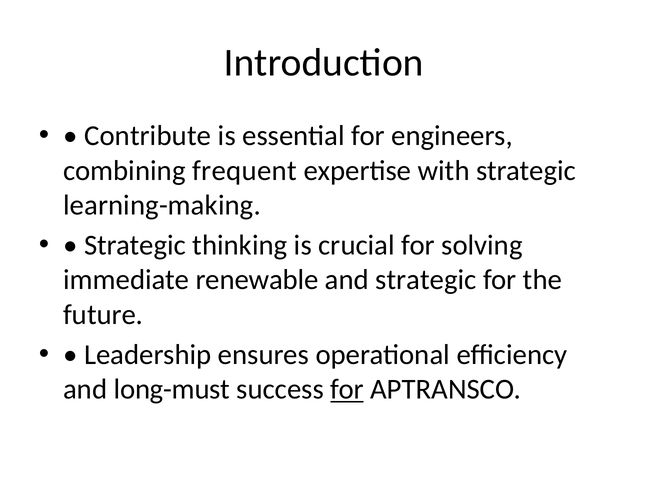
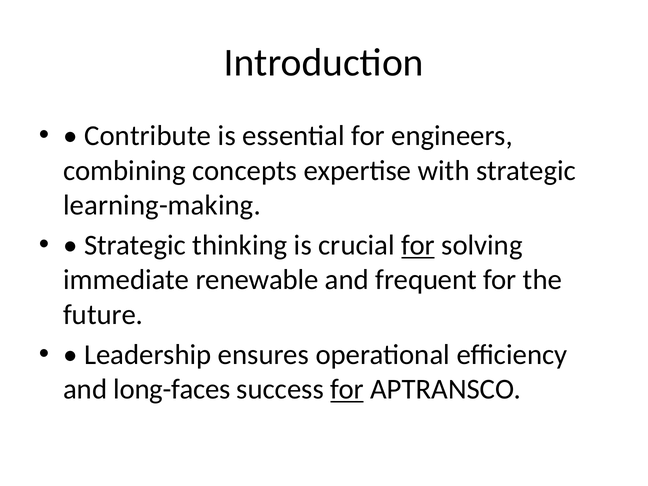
frequent: frequent -> concepts (245, 171)
for underline: none -> present (418, 245)
and strategic: strategic -> frequent (426, 280)
long-must: long-must -> long-faces (172, 389)
